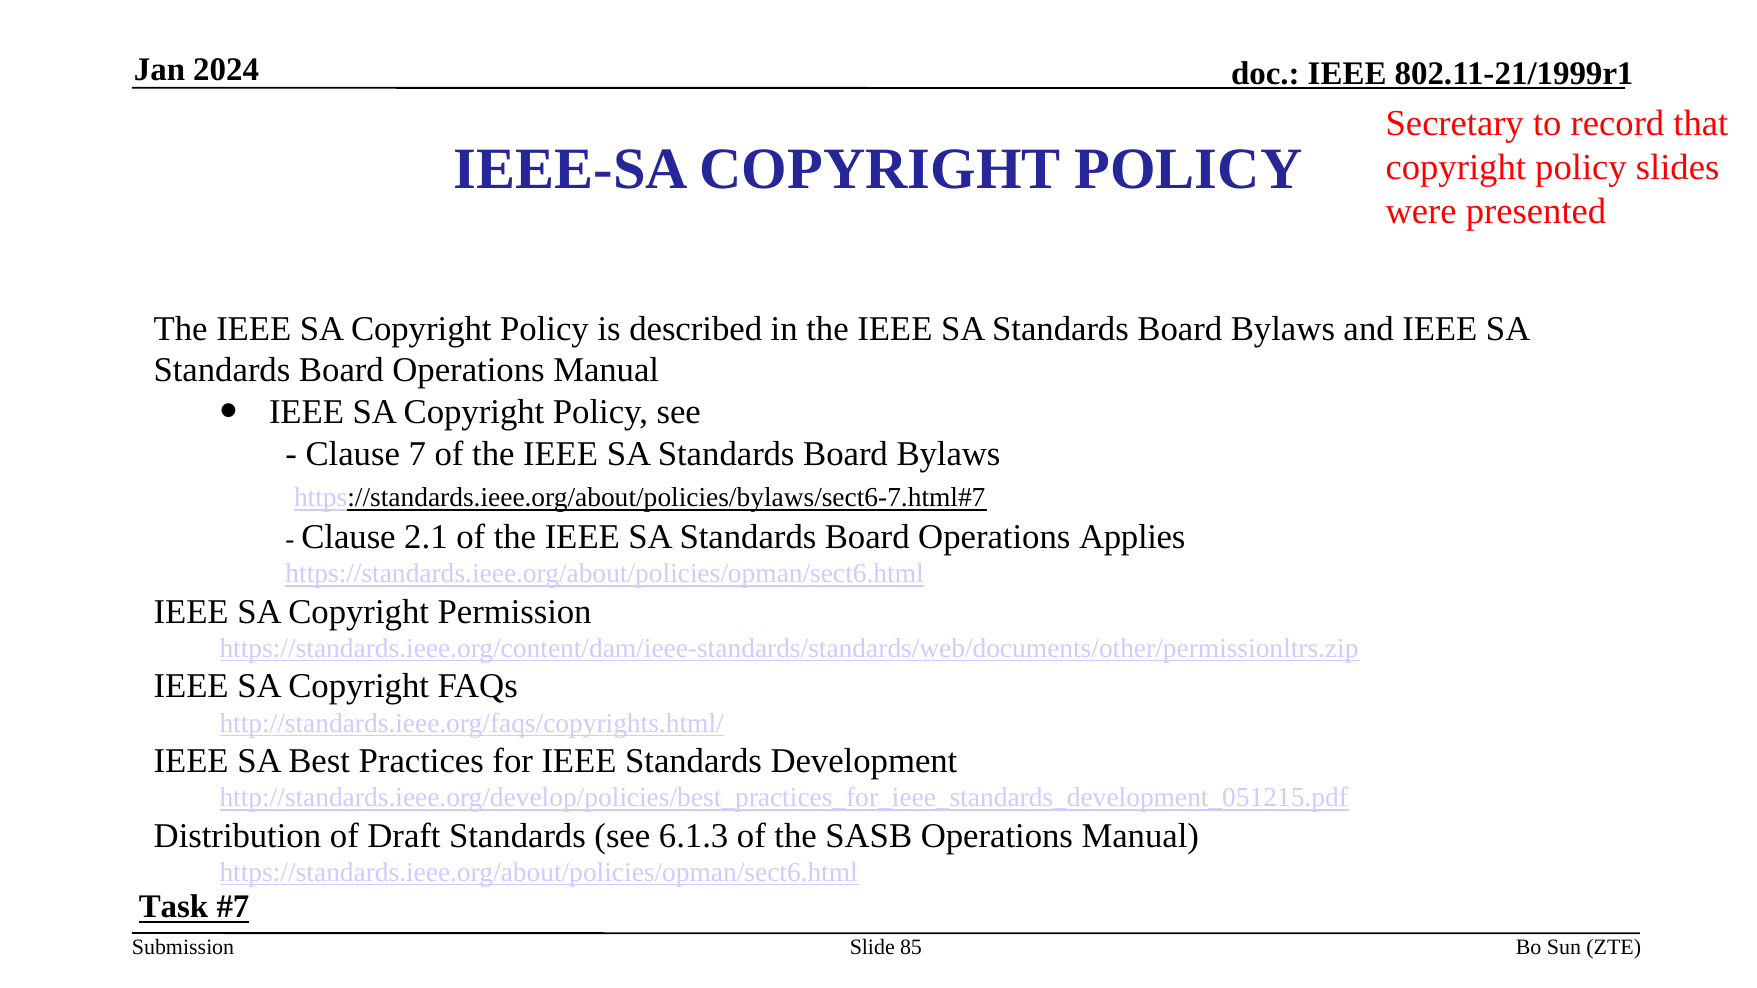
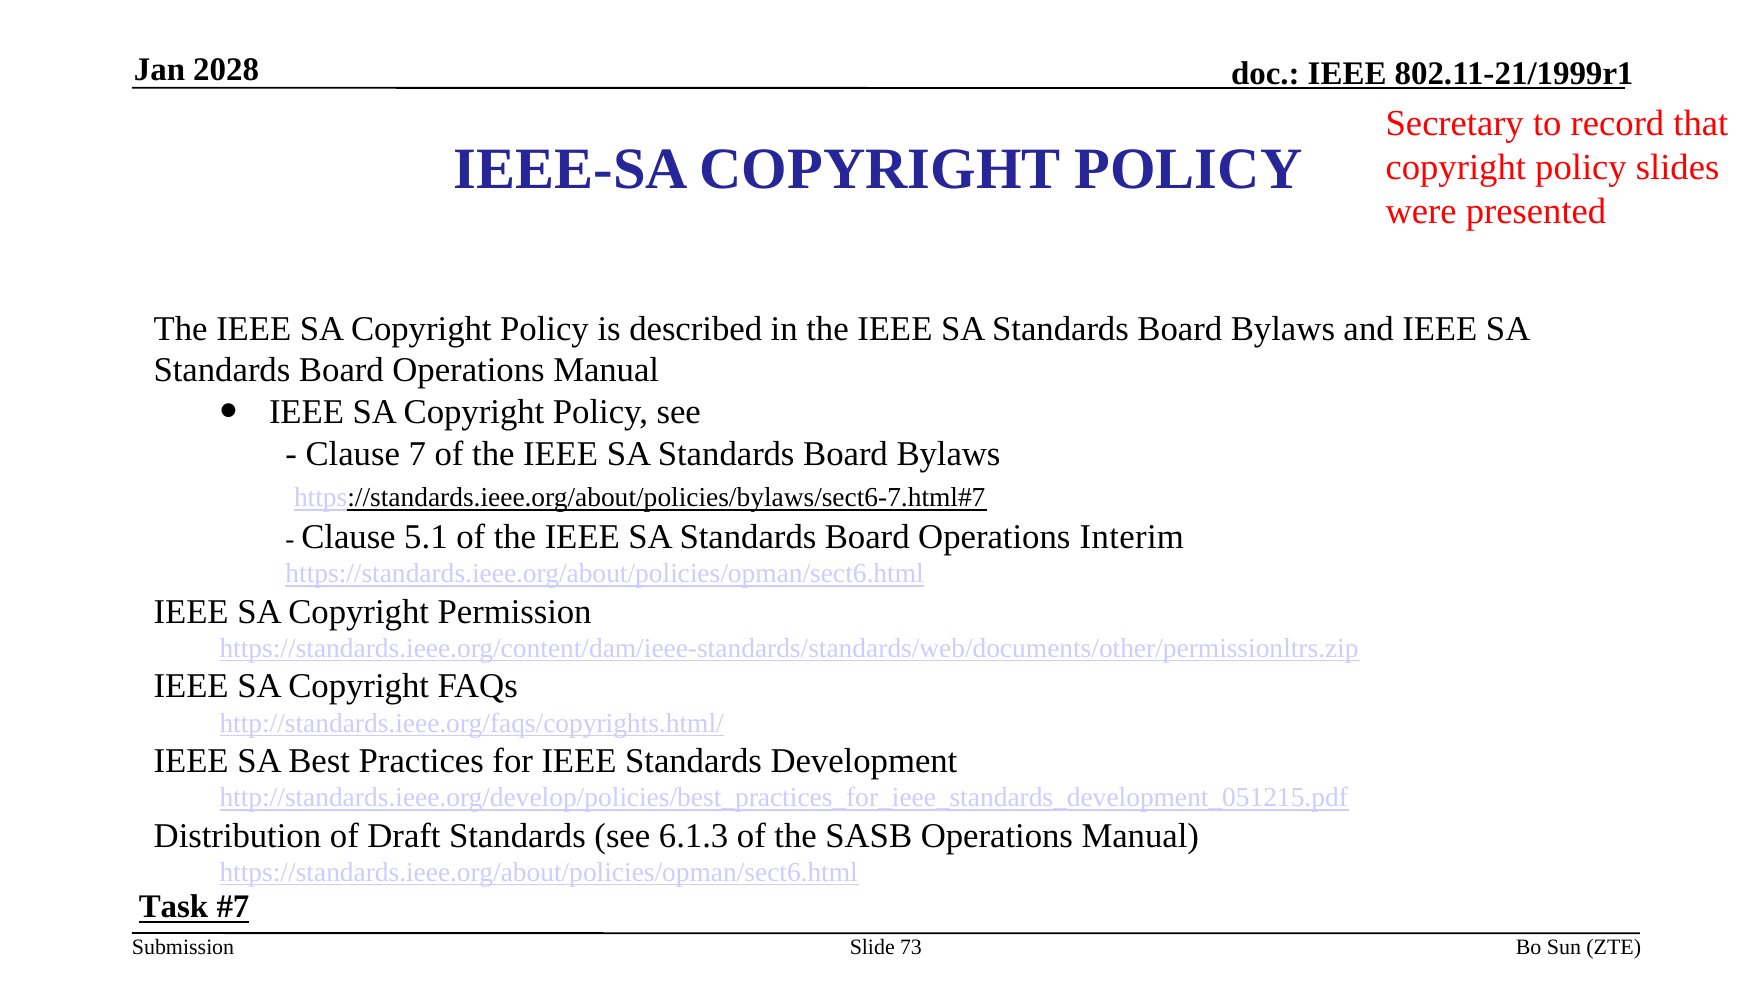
2024: 2024 -> 2028 (226, 70)
2.1: 2.1 -> 5.1 (426, 537)
Applies: Applies -> Interim (1132, 537)
85: 85 -> 73 (911, 948)
